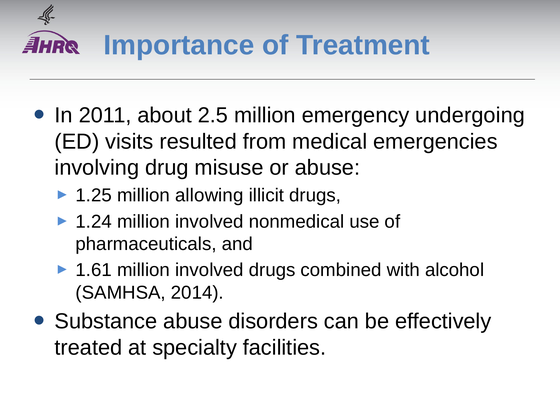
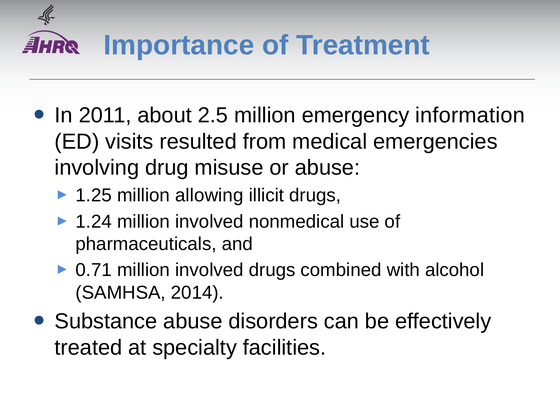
undergoing: undergoing -> information (470, 115)
1.61: 1.61 -> 0.71 (94, 270)
